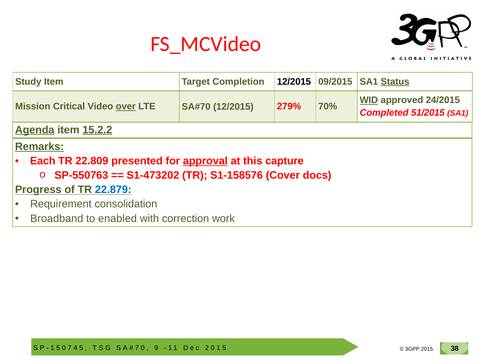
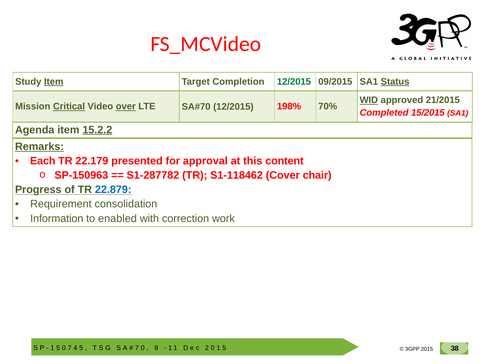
Item underline: none -> present (54, 82)
12/2015 colour: black -> green (294, 82)
24/2015: 24/2015 -> 21/2015 (443, 100)
Critical underline: none -> present (69, 106)
279%: 279% -> 198% (289, 106)
51/2015: 51/2015 -> 15/2015 (428, 113)
Agenda underline: present -> none (35, 130)
22.809: 22.809 -> 22.179 (92, 161)
approval underline: present -> none (205, 161)
capture: capture -> content (284, 161)
SP-550763: SP-550763 -> SP-150963 (81, 175)
S1-473202: S1-473202 -> S1-287782 (153, 175)
S1-158576: S1-158576 -> S1-118462 (237, 175)
docs: docs -> chair (317, 175)
Broadband: Broadband -> Information (57, 218)
